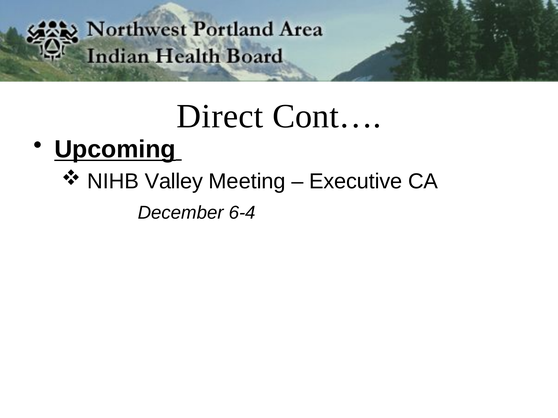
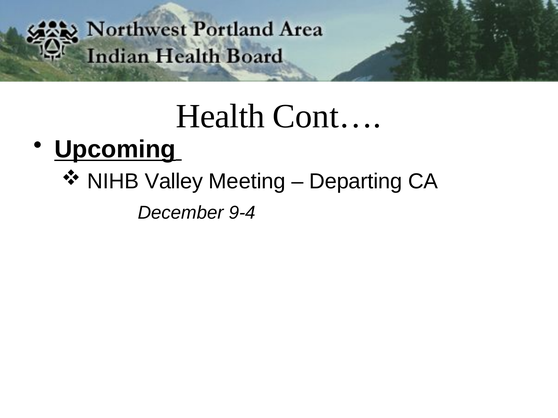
Direct: Direct -> Health (220, 116)
Executive: Executive -> Departing (356, 182)
6-4: 6-4 -> 9-4 (242, 213)
